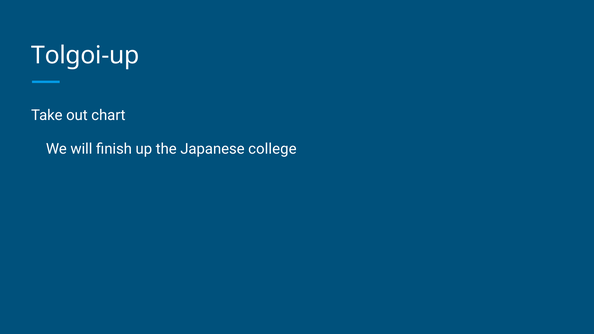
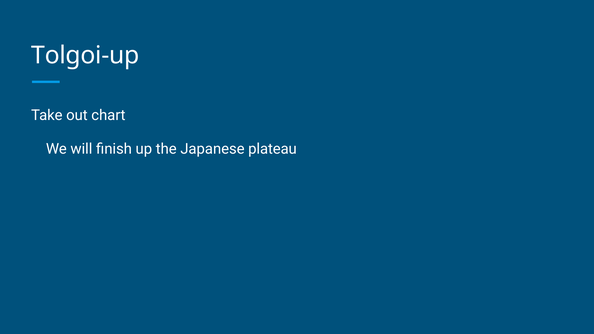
college: college -> plateau (273, 149)
